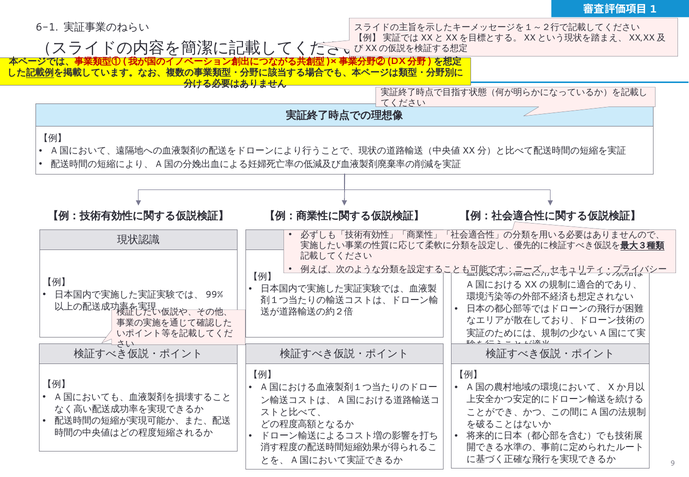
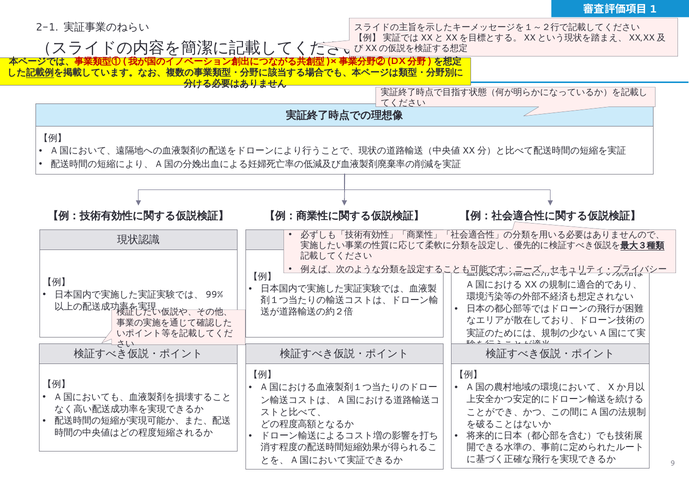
6-1: 6-1 -> 2-1 (47, 27)
